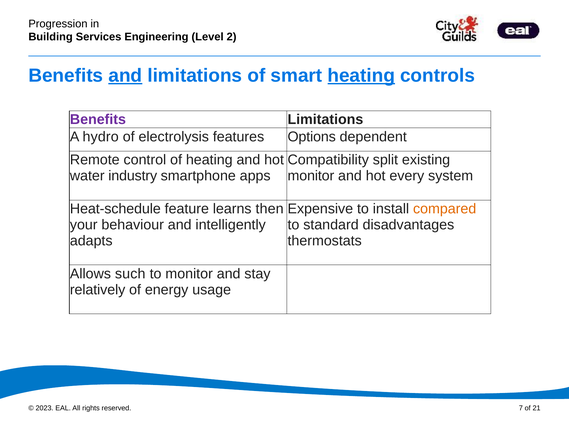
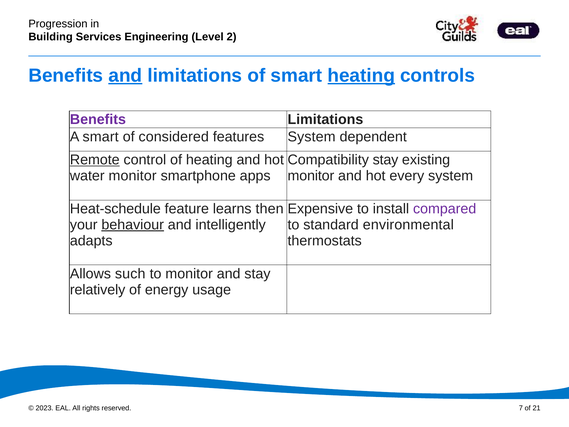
A hydro: hydro -> smart (101, 137)
electrolysis: electrolysis -> considered (174, 137)
features Options: Options -> System (312, 137)
Remote underline: none -> present (95, 160)
Compatibility split: split -> stay (386, 160)
water industry: industry -> monitor (133, 176)
compared colour: orange -> purple (445, 209)
behaviour underline: none -> present (133, 225)
disadvantages: disadvantages -> environmental (408, 225)
